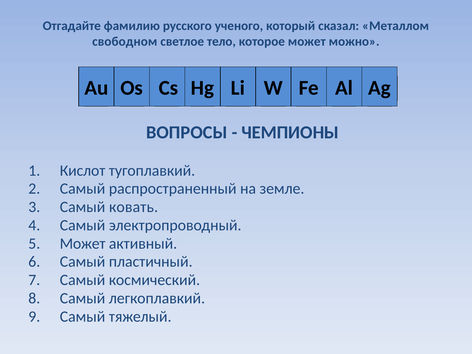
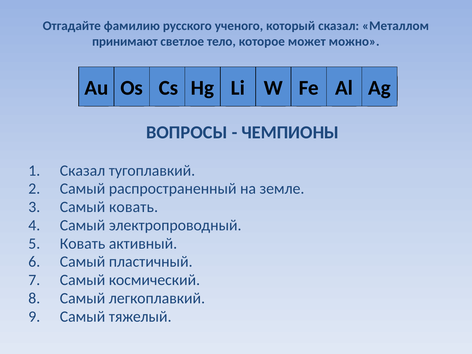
свободном: свободном -> принимают (125, 41)
Кислот: Кислот -> Сказал (83, 171)
Может: Может -> Ковать (83, 243)
